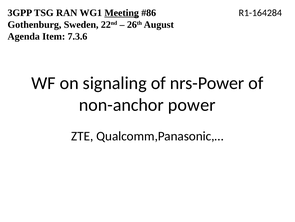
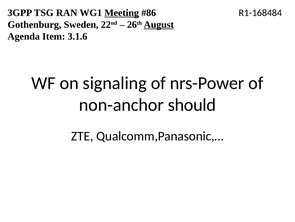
R1-164284: R1-164284 -> R1-168484 (260, 13)
August underline: none -> present (159, 25)
7.3.6: 7.3.6 -> 3.1.6 (77, 36)
power: power -> should (192, 105)
